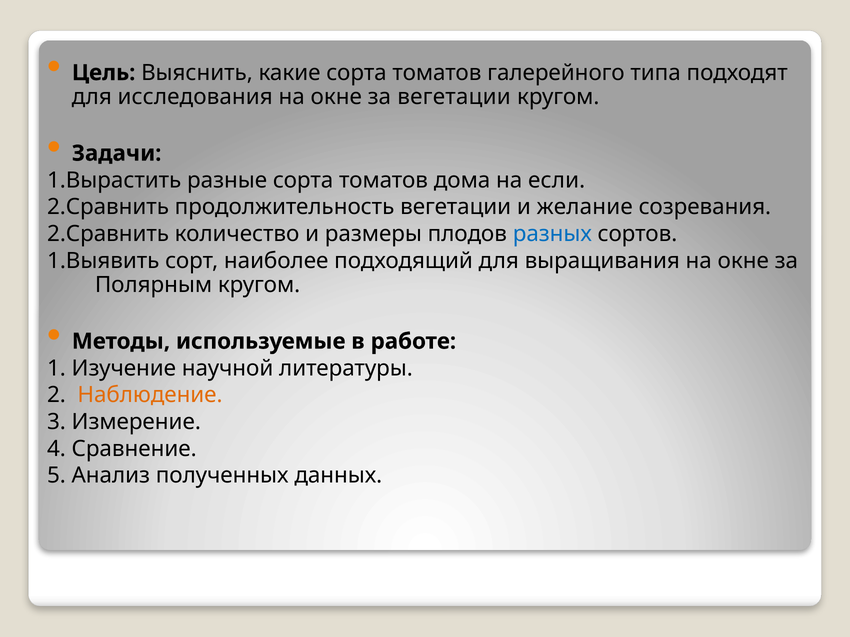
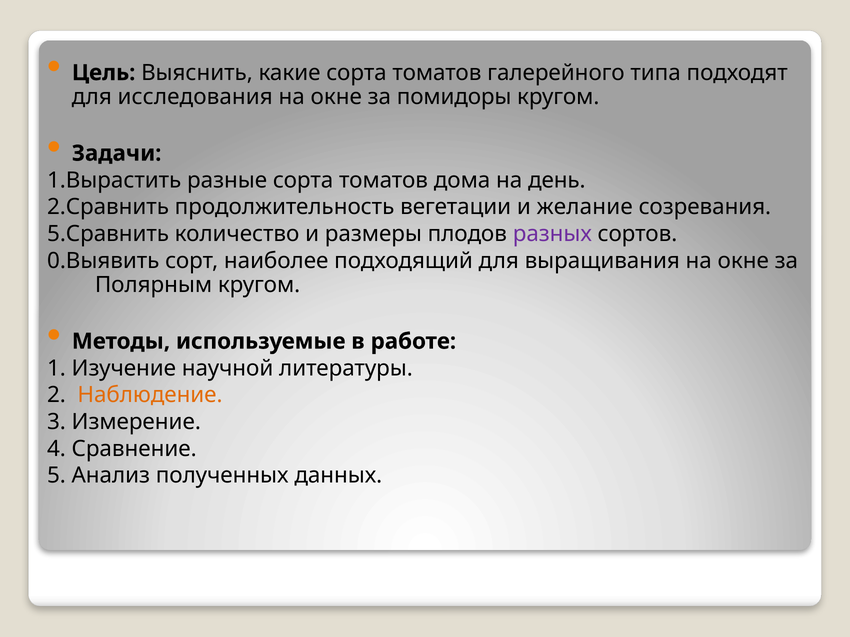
за вегетации: вегетации -> помидоры (454, 97)
если: если -> день (557, 180)
2.Сравнить: 2.Сравнить -> 5.Сравнить (108, 234)
разных colour: blue -> purple (552, 234)
1.Выявить: 1.Выявить -> 0.Выявить (103, 261)
